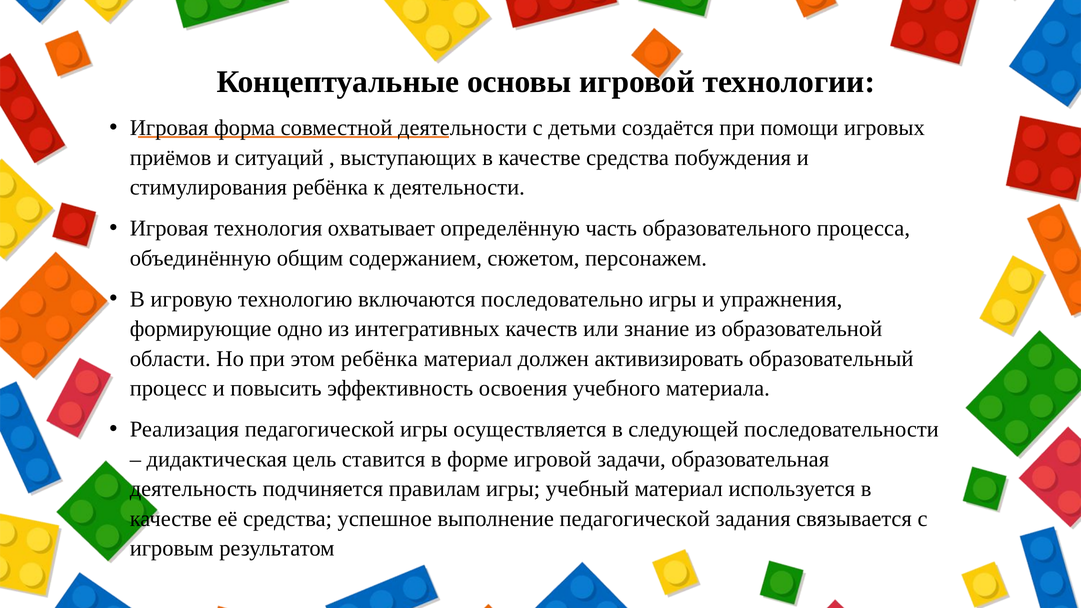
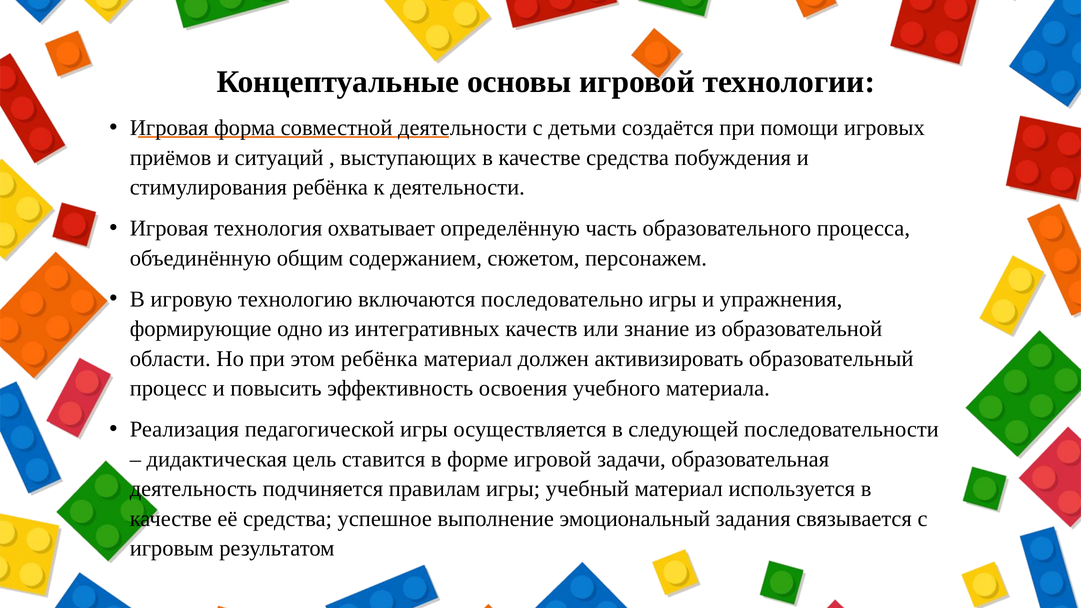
выполнение педагогической: педагогической -> эмоциональный (635, 519)
